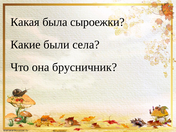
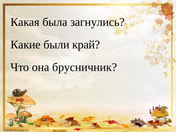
сыроежки: сыроежки -> загнулись (97, 22)
села: села -> край (86, 45)
